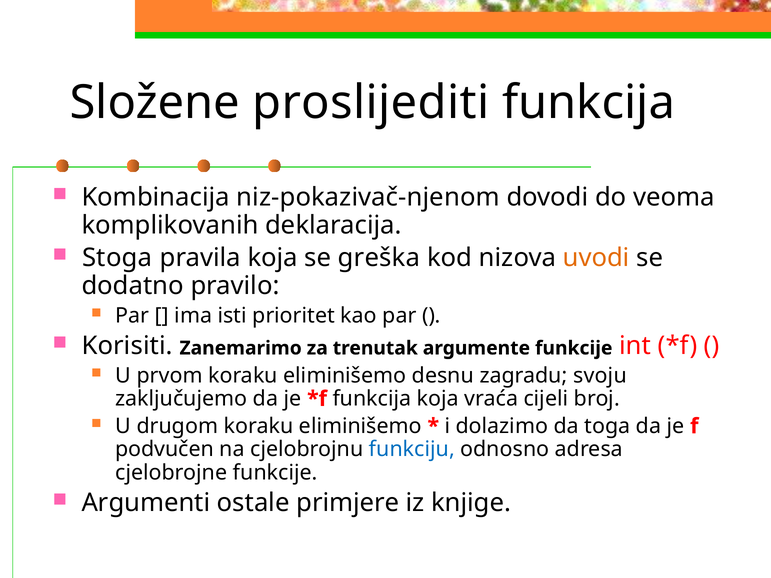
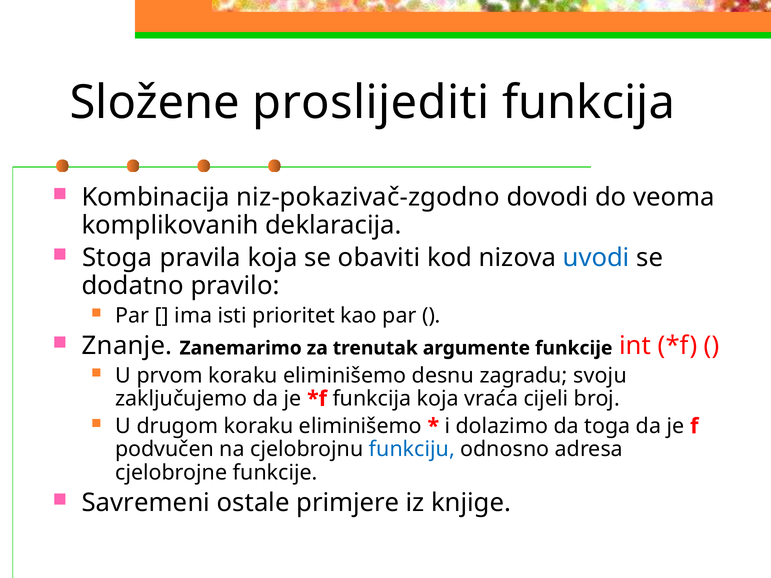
niz-pokazivač-njenom: niz-pokazivač-njenom -> niz-pokazivač-zgodno (368, 198)
greška: greška -> obaviti (379, 258)
uvodi colour: orange -> blue (596, 258)
Korisiti: Korisiti -> Znanje (127, 346)
Argumenti: Argumenti -> Savremeni (146, 503)
